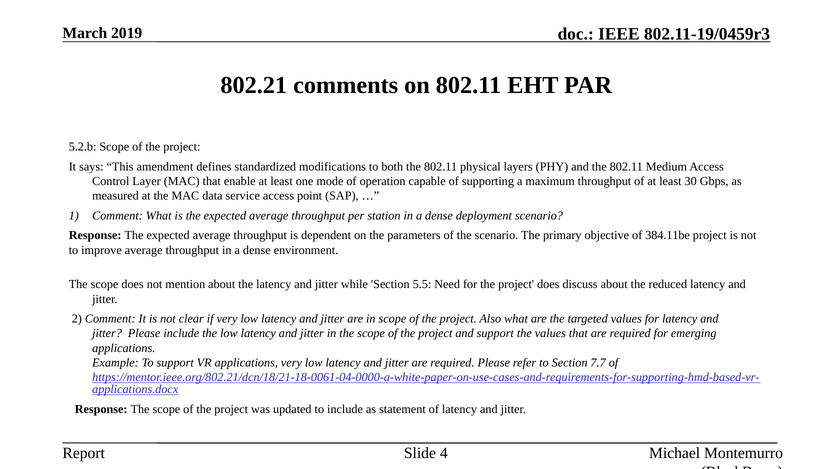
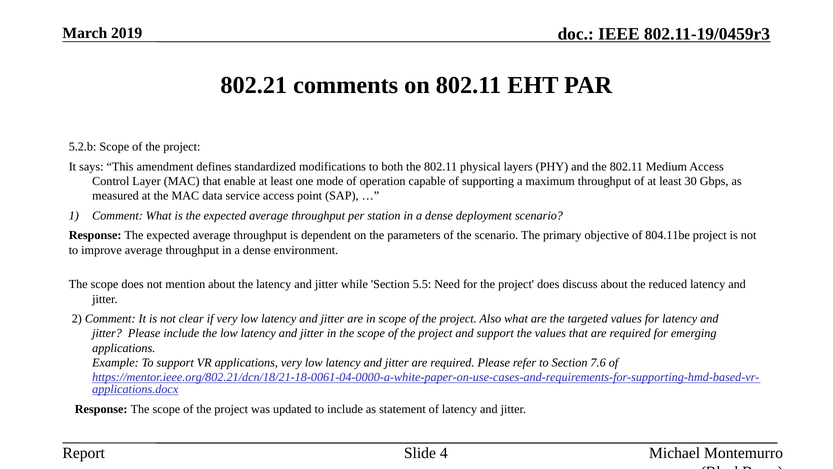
384.11be: 384.11be -> 804.11be (668, 235)
7.7: 7.7 -> 7.6 (598, 362)
